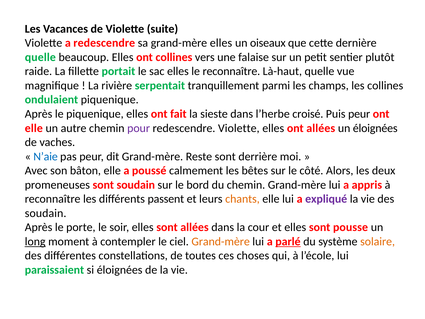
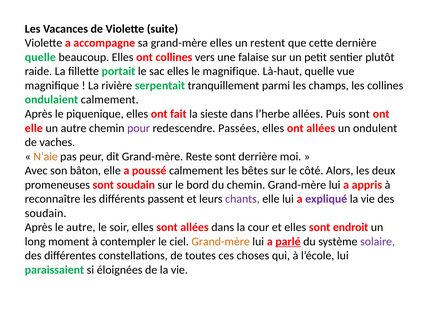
a redescendre: redescendre -> accompagne (104, 43)
oiseaux: oiseaux -> restent (268, 43)
le reconnaître: reconnaître -> magnifique (231, 71)
ondulaient piquenique: piquenique -> calmement (110, 100)
l’herbe croisé: croisé -> allées (308, 114)
Puis peur: peur -> sont (359, 114)
redescendre Violette: Violette -> Passées (239, 128)
un éloignées: éloignées -> ondulent (375, 128)
N’aie colour: blue -> orange (46, 156)
chants colour: orange -> purple (242, 199)
le porte: porte -> autre (81, 227)
pousse: pousse -> endroit (351, 227)
long underline: present -> none (35, 241)
solaire colour: orange -> purple (378, 241)
